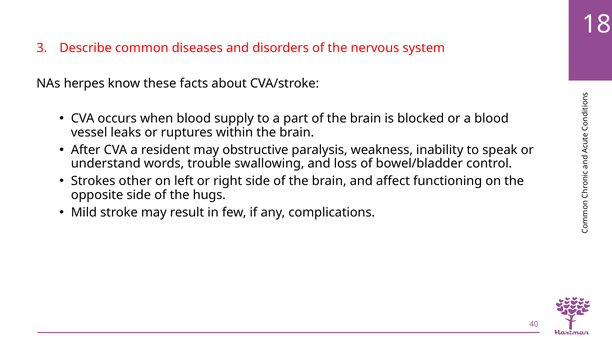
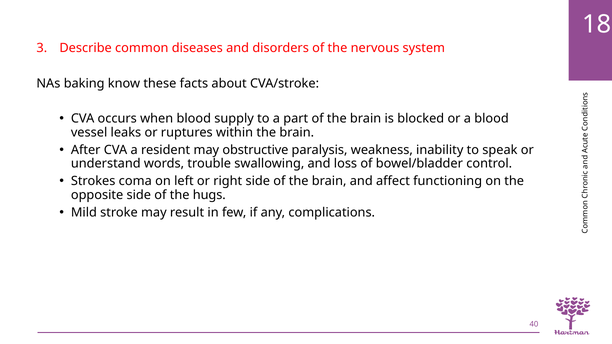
herpes: herpes -> baking (84, 83)
other: other -> coma (135, 181)
